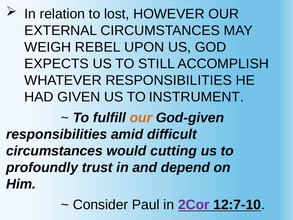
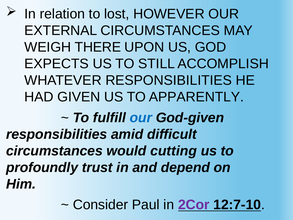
REBEL: REBEL -> THERE (98, 47)
INSTRUMENT: INSTRUMENT -> APPARENTLY (196, 97)
our colour: orange -> blue (141, 118)
